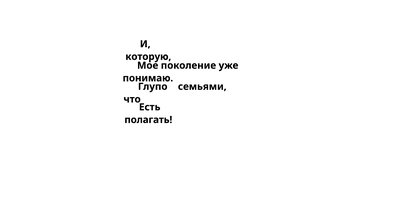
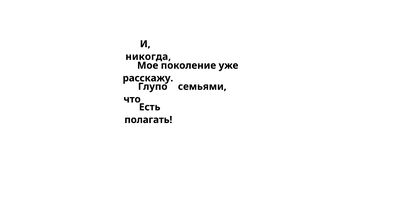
которую: которую -> никогда (148, 57)
понимаю: понимаю -> расскажу (148, 78)
